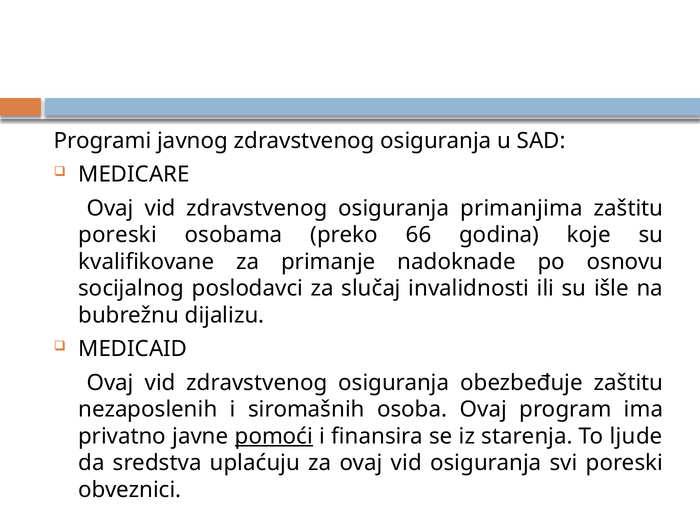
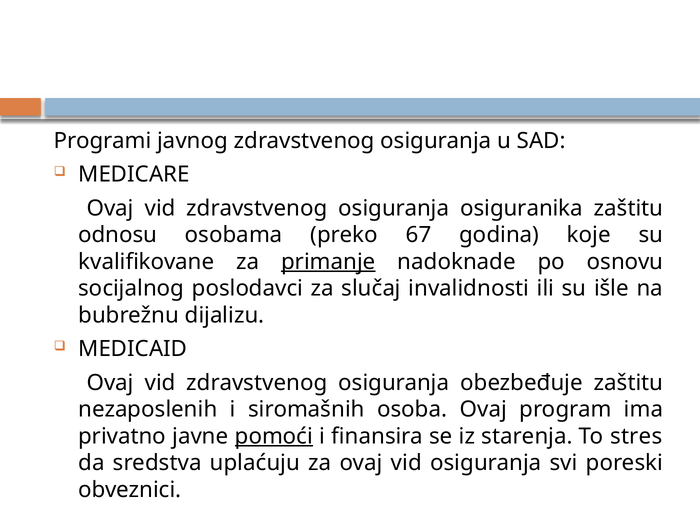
primanjima: primanjima -> osiguranika (522, 208)
poreski: poreski -> odnosu (118, 235)
66: 66 -> 67 (418, 235)
primanje underline: none -> present (328, 262)
ljude: ljude -> stres (636, 436)
